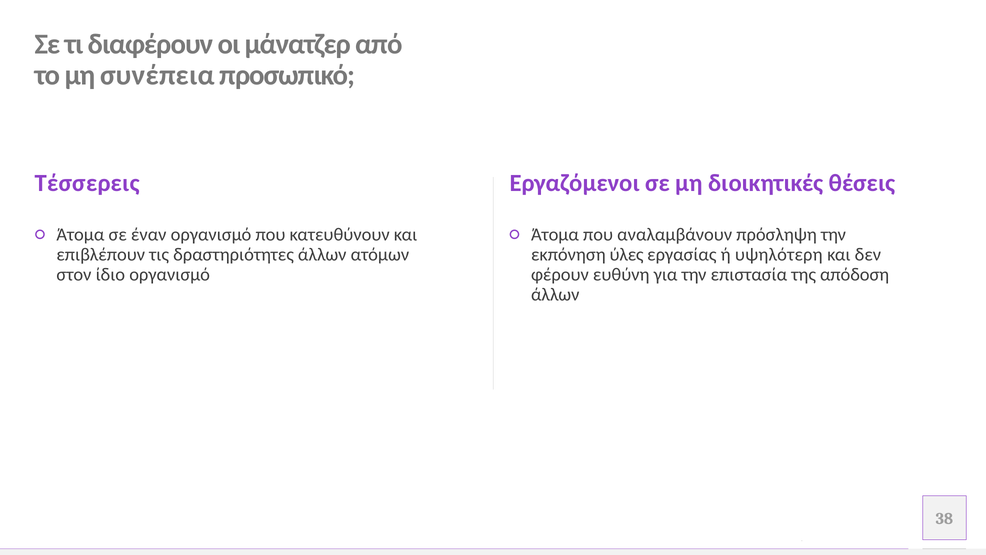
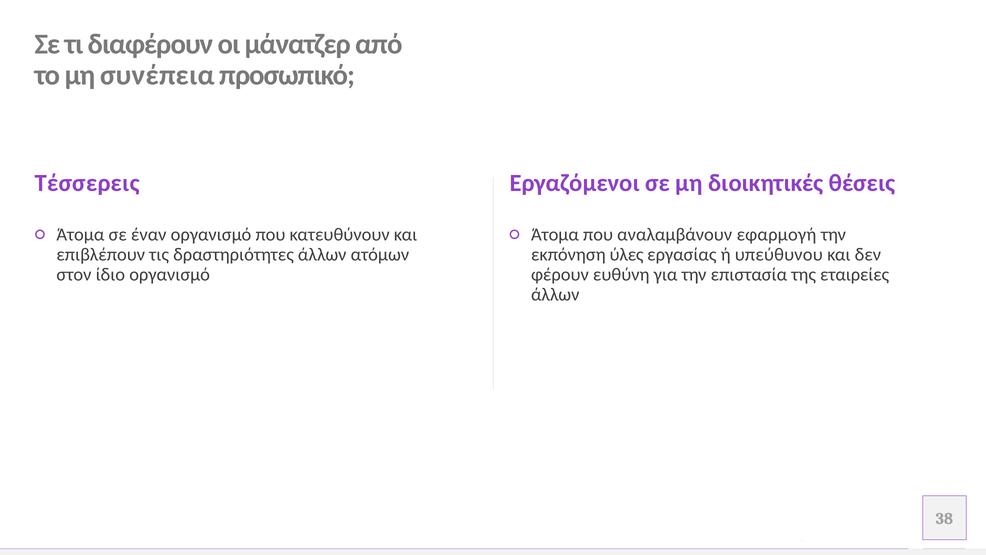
πρόσληψη: πρόσληψη -> εφαρμογή (776, 235)
υψηλότερη: υψηλότερη -> υπεύθυνου (779, 255)
απόδοση: απόδοση -> εταιρείες (855, 275)
